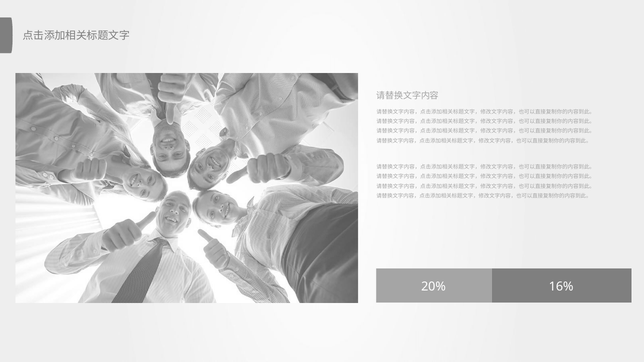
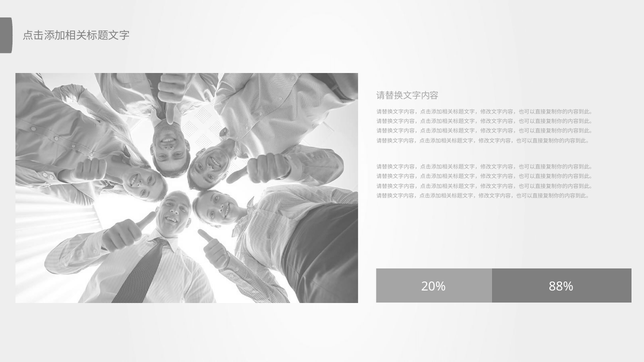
16%: 16% -> 88% (561, 287)
